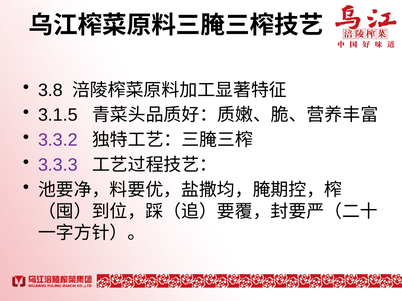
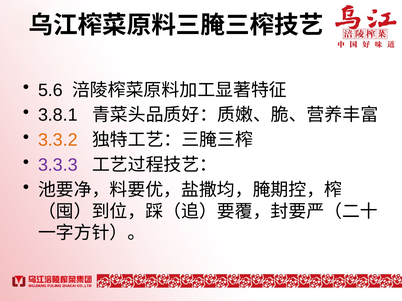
3.8: 3.8 -> 5.6 (50, 90)
3.1.5: 3.1.5 -> 3.8.1 (58, 115)
3.3.2 colour: purple -> orange (58, 140)
